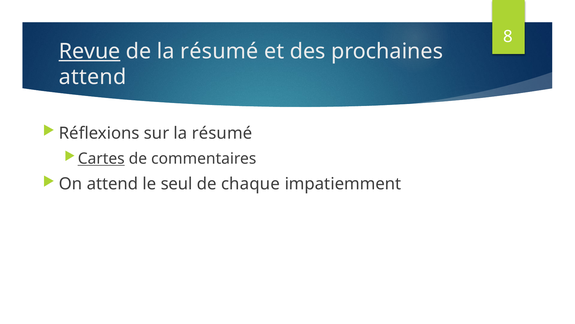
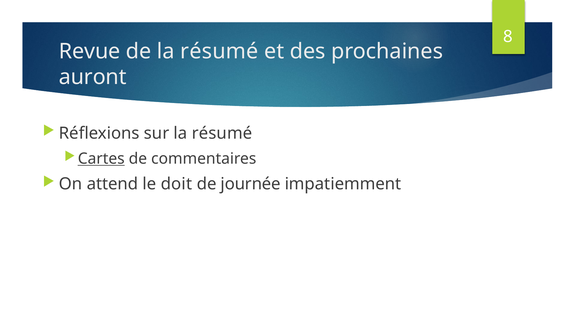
Revue underline: present -> none (90, 51)
attend: attend -> auront (93, 77)
seul: seul -> doit (176, 184)
chaque: chaque -> journée (251, 184)
